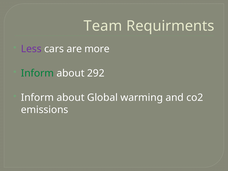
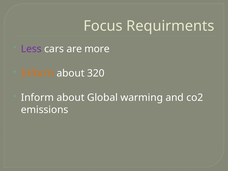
Team: Team -> Focus (103, 26)
Inform colour: green -> orange (37, 73)
292: 292 -> 320 (96, 73)
